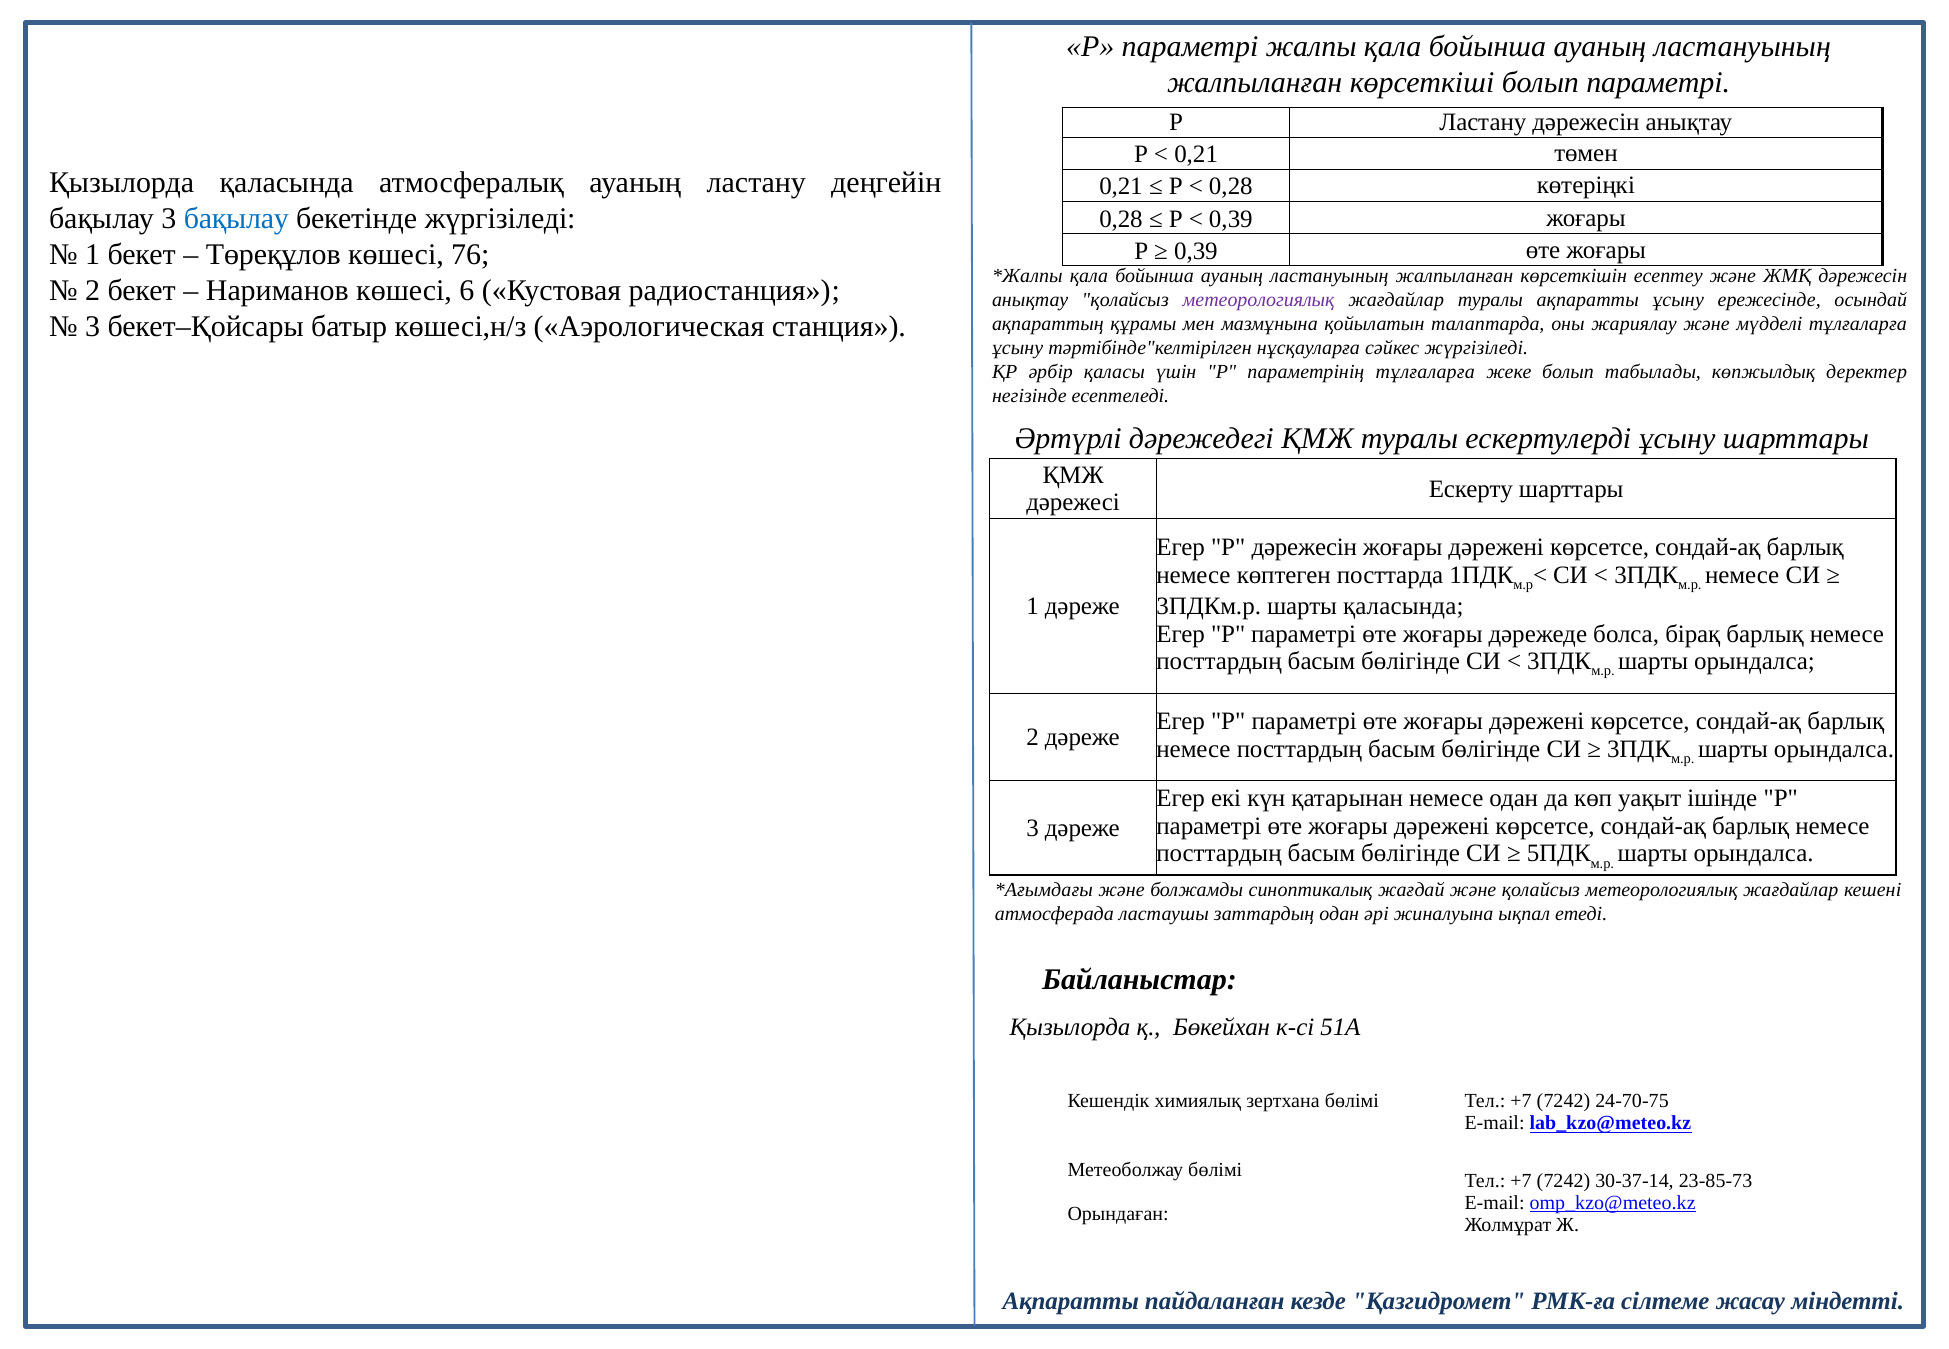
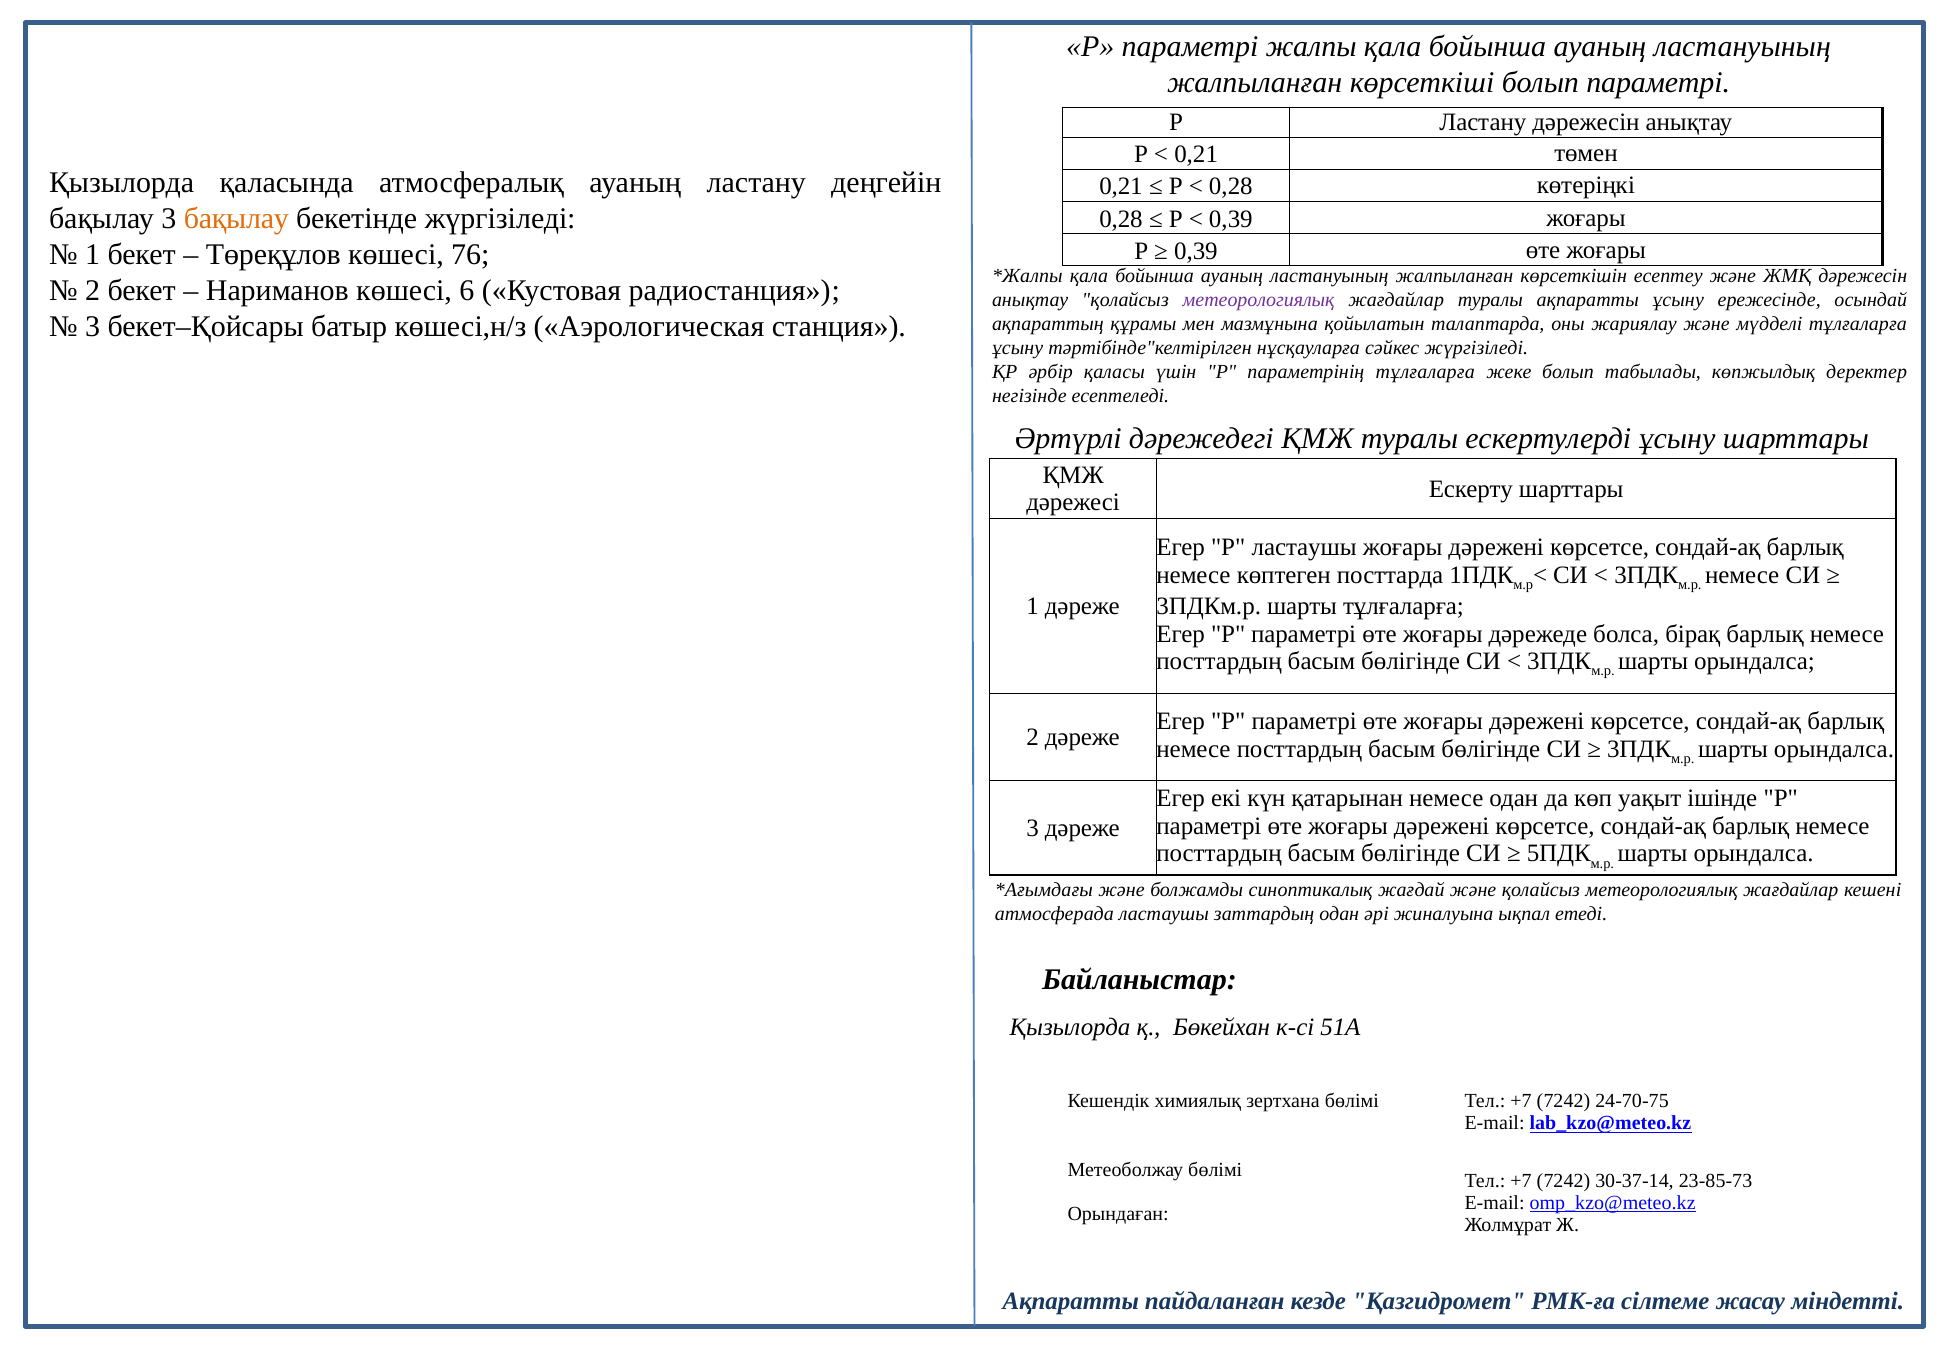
бақылау colour: blue -> orange (236, 219)
Р дәрежесін: дәрежесін -> ластаушы (1304, 547)
шарты қаласында: қаласында -> тұлғаларға (1403, 606)
